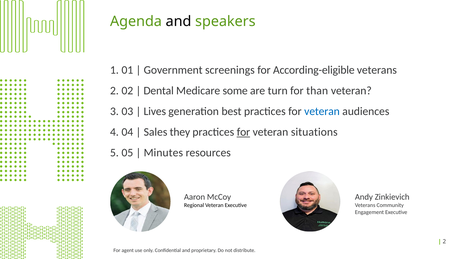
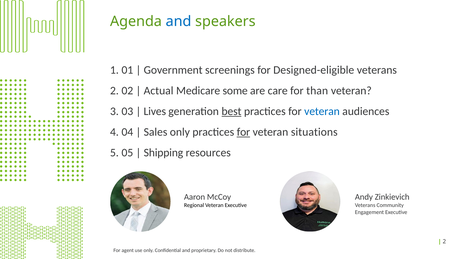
and colour: black -> blue (179, 21)
According-eligible: According-eligible -> Designed-eligible (314, 70)
Dental: Dental -> Actual (159, 91)
turn: turn -> care (278, 91)
best underline: none -> present (231, 111)
Sales they: they -> only (180, 132)
Minutes: Minutes -> Shipping (163, 153)
